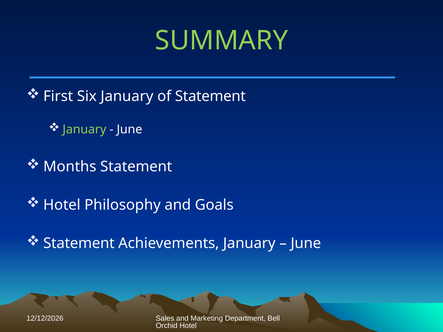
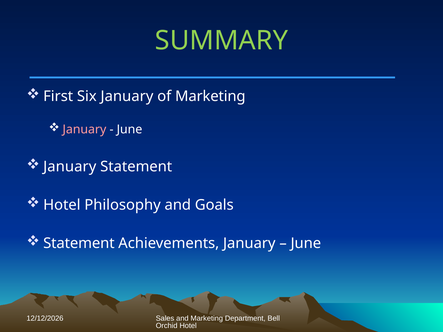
of Statement: Statement -> Marketing (210, 96)
January colour: light green -> pink (84, 130)
Months: Months -> January (70, 167)
